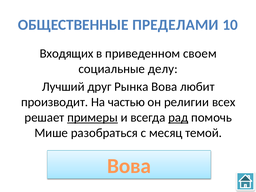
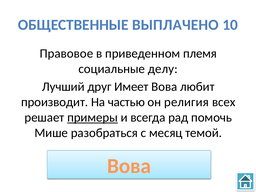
ПРЕДЕЛАМИ: ПРЕДЕЛАМИ -> ВЫПЛАЧЕНО (175, 25)
Входящих: Входящих -> Правовое (66, 53)
своем: своем -> племя (200, 53)
Рынка: Рынка -> Имеет (131, 87)
религии: религии -> религия (186, 102)
рад underline: present -> none (178, 117)
